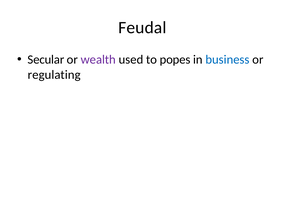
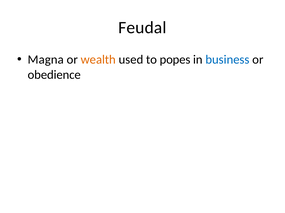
Secular: Secular -> Magna (46, 60)
wealth colour: purple -> orange (98, 60)
regulating: regulating -> obedience (54, 75)
